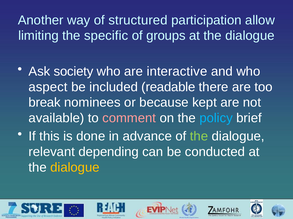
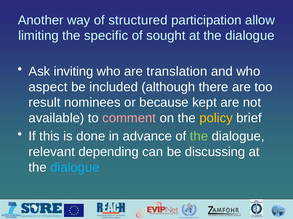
groups: groups -> sought (166, 36)
society: society -> inviting (74, 72)
interactive: interactive -> translation (177, 72)
readable: readable -> although (168, 87)
break: break -> result (44, 103)
policy colour: light blue -> yellow (216, 118)
conducted: conducted -> discussing (215, 152)
dialogue colour: yellow -> light blue (75, 168)
